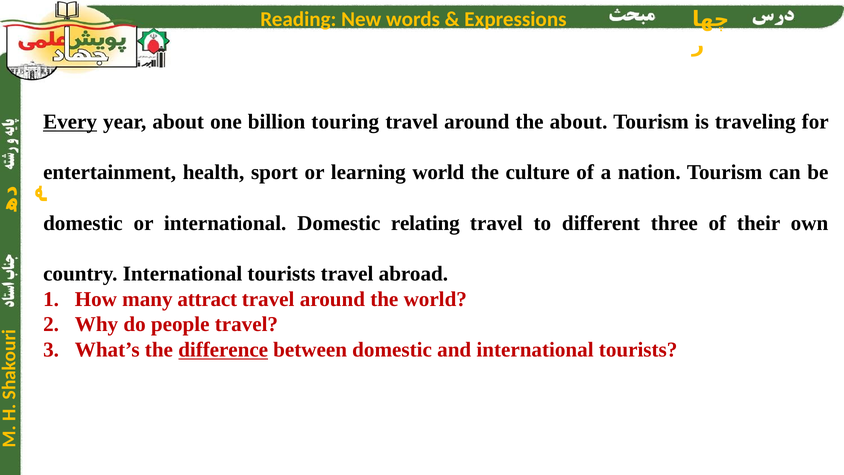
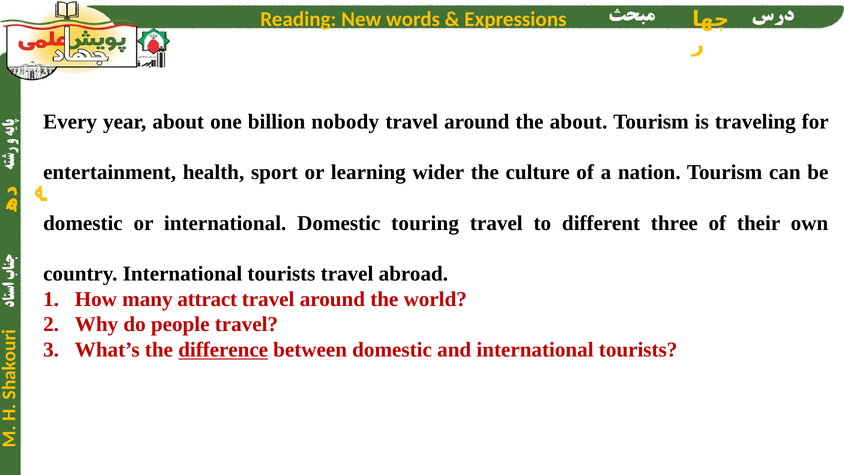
Every underline: present -> none (70, 122)
touring: touring -> nobody (345, 122)
learning world: world -> wider (438, 172)
relating: relating -> touring (425, 223)
